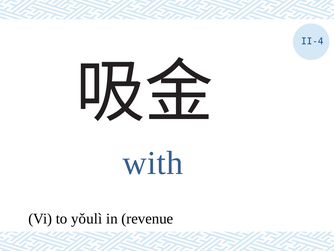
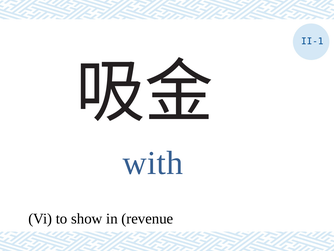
II-4: II-4 -> II-1 (312, 41)
yǒulì: yǒulì -> show (87, 218)
